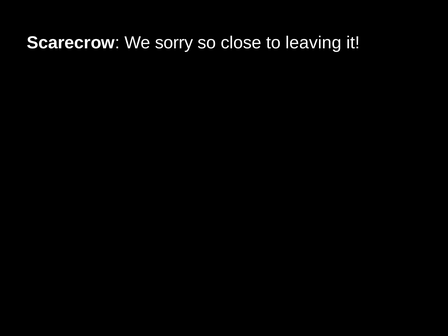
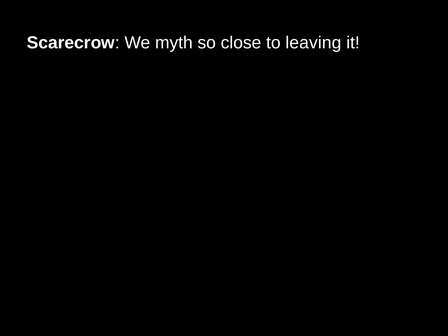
sorry: sorry -> myth (174, 43)
